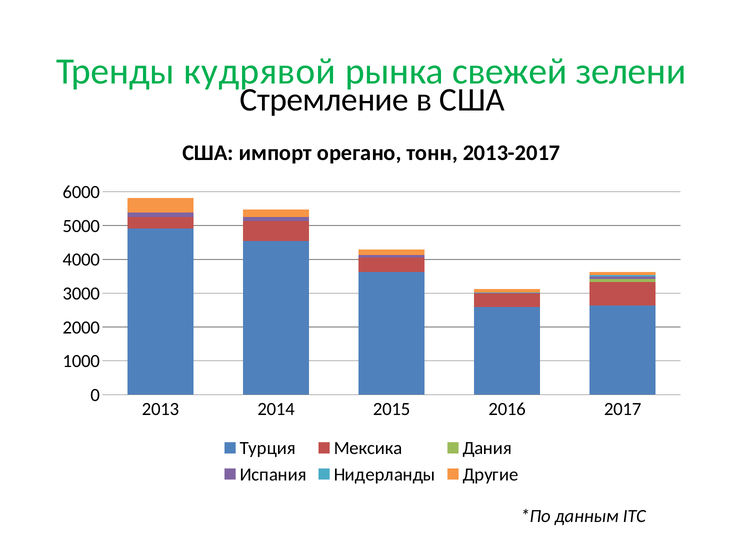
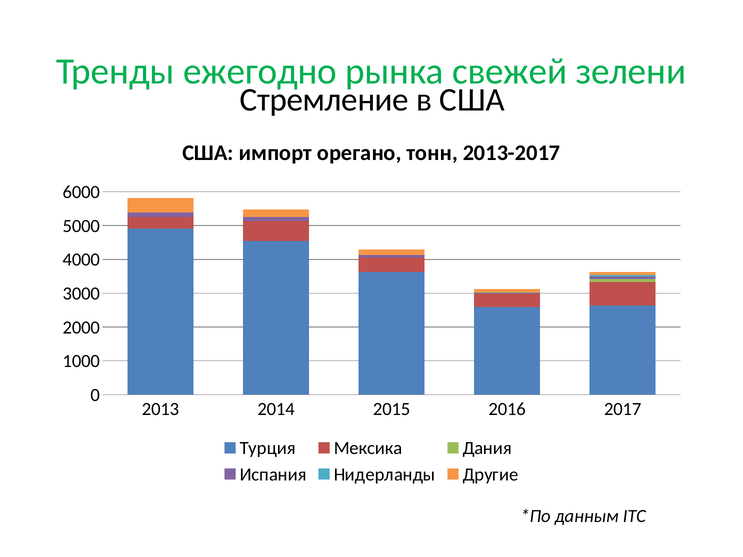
кудрявой: кудрявой -> ежегодно (260, 71)
